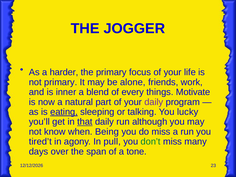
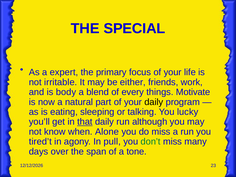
JOGGER: JOGGER -> SPECIAL (134, 29)
harder: harder -> expert (64, 72)
not primary: primary -> irritable (61, 82)
alone: alone -> either (133, 82)
inner: inner -> body (66, 92)
daily colour: purple -> black (154, 102)
eating underline: present -> none (64, 112)
Being: Being -> Alone (107, 132)
